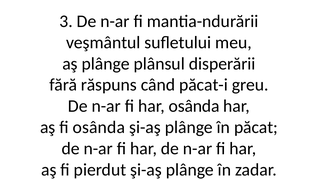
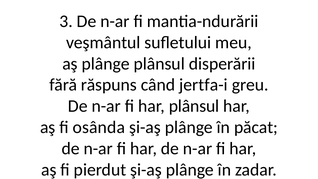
păcat-i: păcat-i -> jertfa-i (203, 85)
har osânda: osânda -> plânsul (194, 106)
